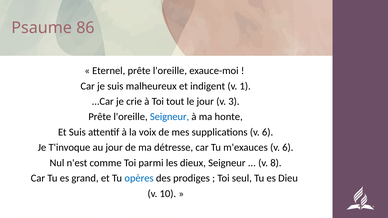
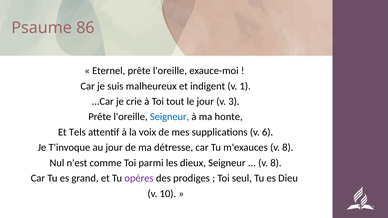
Et Suis: Suis -> Tels (77, 132)
m'exauces v 6: 6 -> 8 (288, 148)
opères colour: blue -> purple (139, 178)
